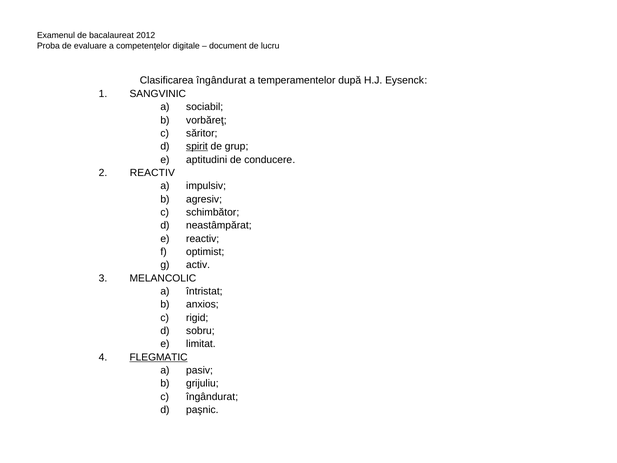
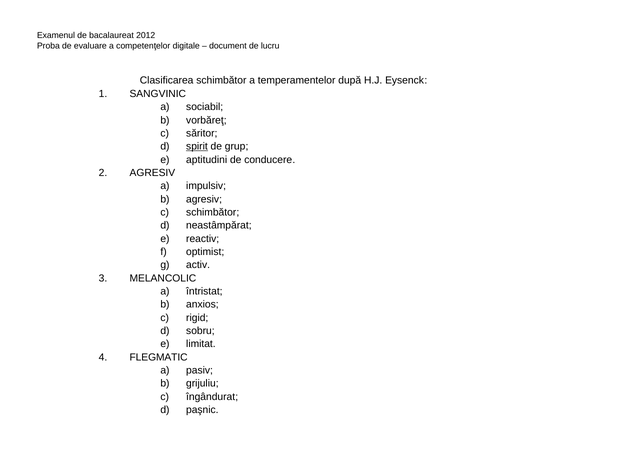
Clasificarea îngândurat: îngândurat -> schimbător (221, 81)
REACTIV: REACTIV -> AGRESIV (152, 173)
FLEGMATIC underline: present -> none (159, 357)
